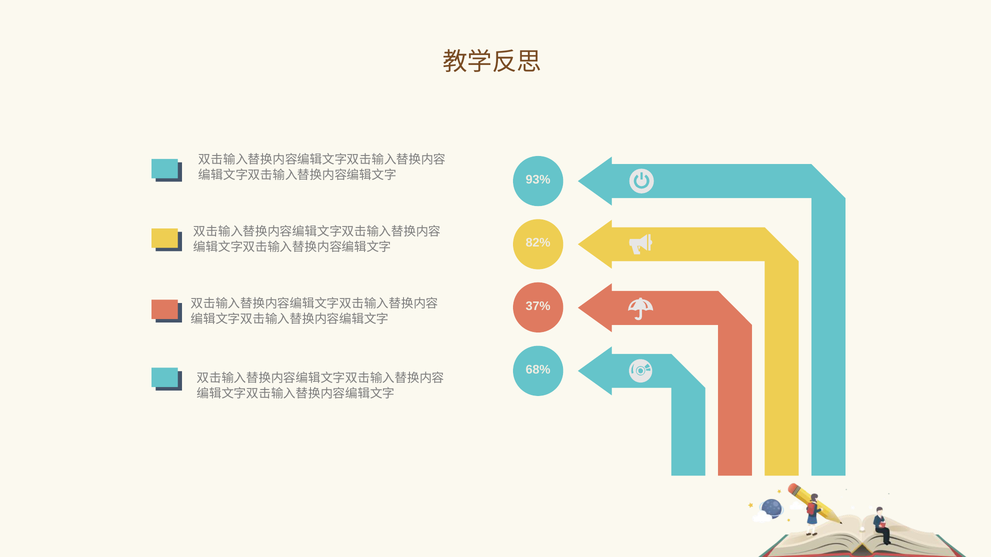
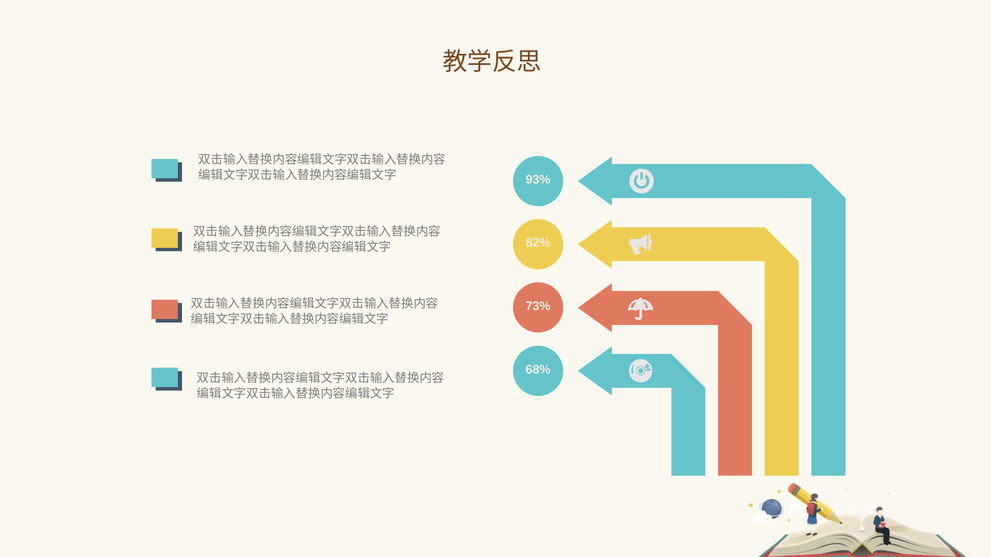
37%: 37% -> 73% (538, 306)
